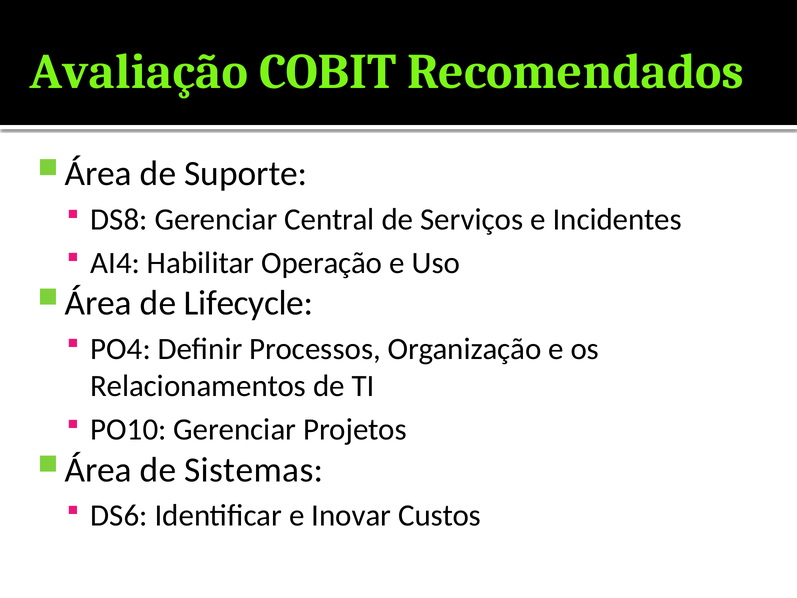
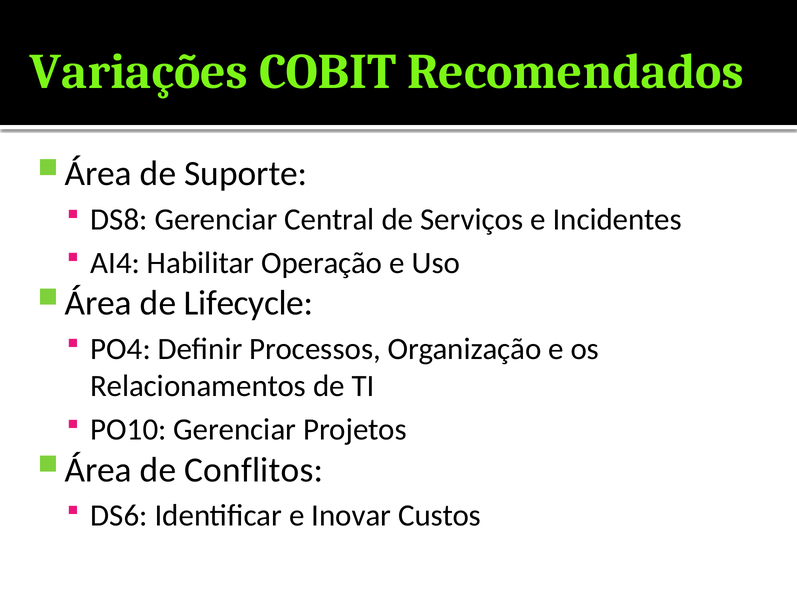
Avaliação: Avaliação -> Variações (139, 72)
Sistemas: Sistemas -> Conflitos (254, 470)
